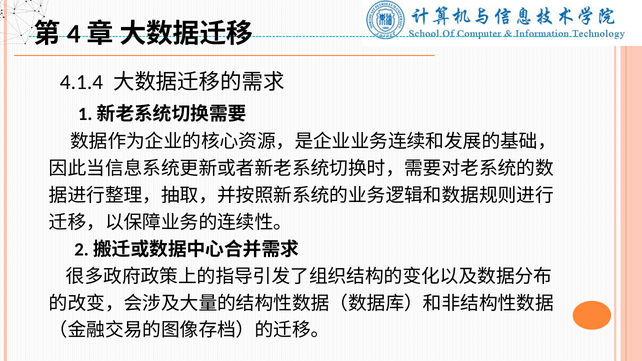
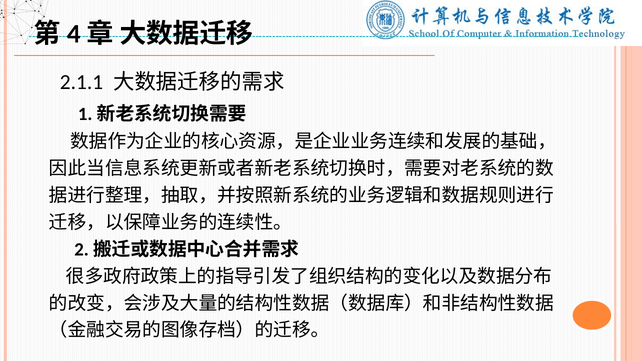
4.1.4: 4.1.4 -> 2.1.1 (81, 82)
